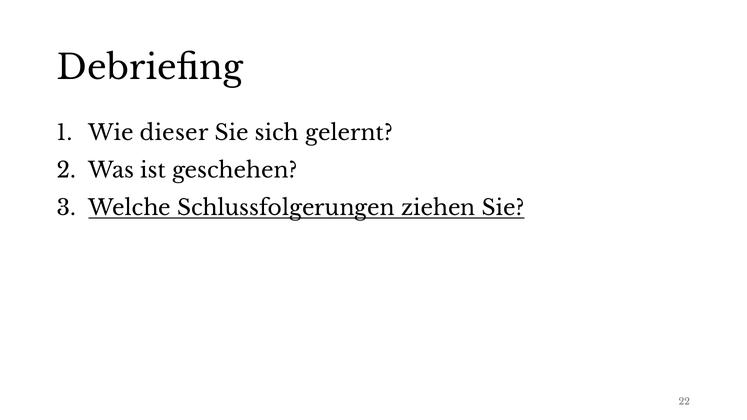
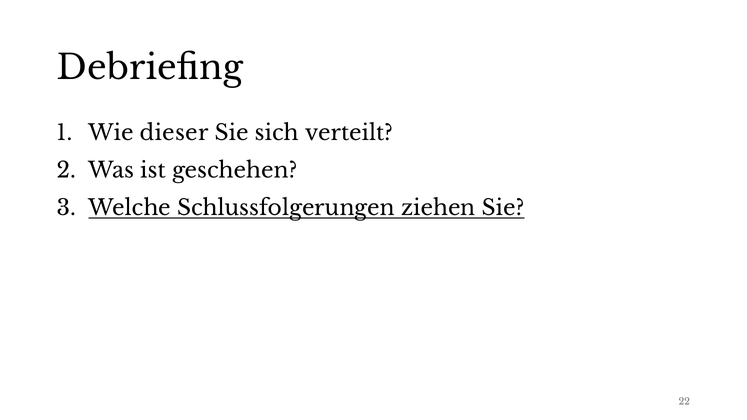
gelernt: gelernt -> verteilt (349, 133)
